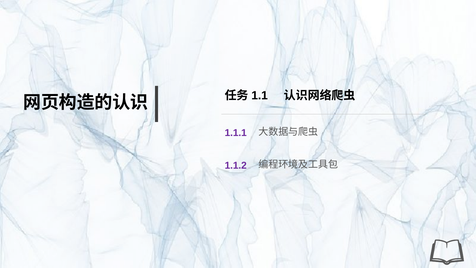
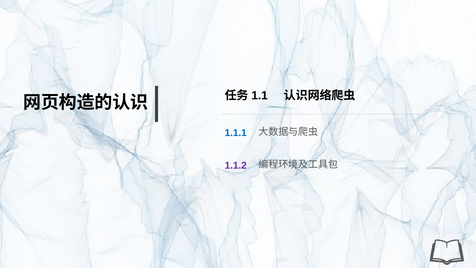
1.1.1 colour: purple -> blue (236, 133)
